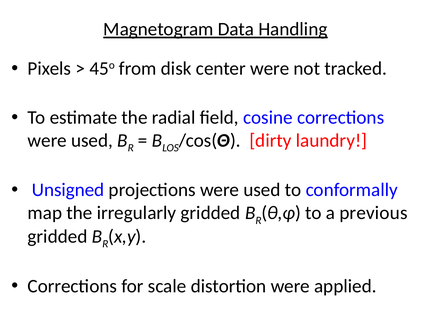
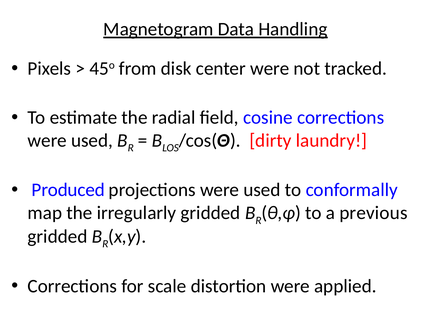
Unsigned: Unsigned -> Produced (68, 190)
